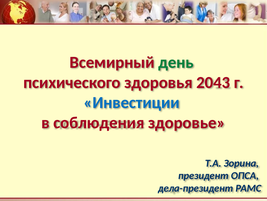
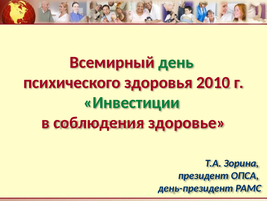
2043: 2043 -> 2010 (213, 82)
Инвестиции colour: blue -> green (132, 102)
дела-президент: дела-президент -> день-президент (196, 187)
